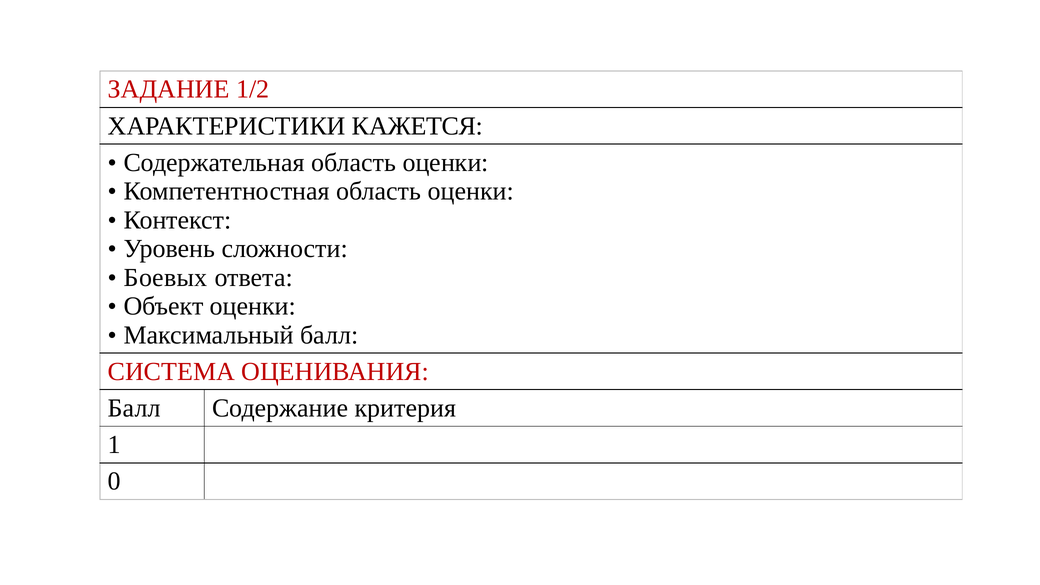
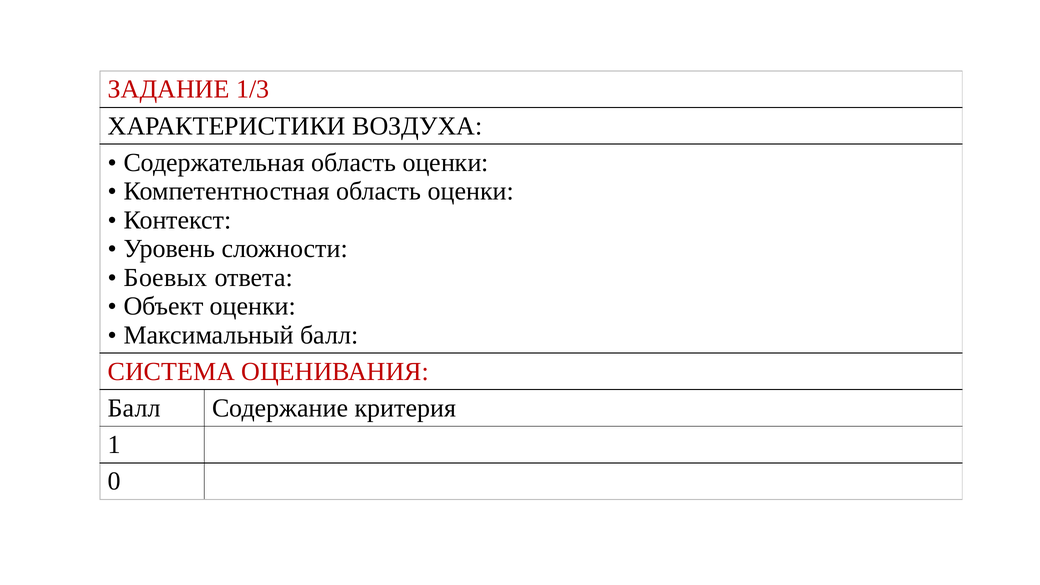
1/2: 1/2 -> 1/3 (253, 89)
КАЖЕТСЯ: КАЖЕТСЯ -> ВОЗДУХА (417, 126)
